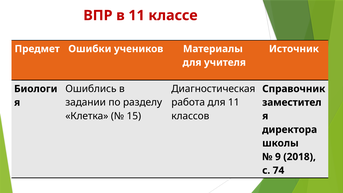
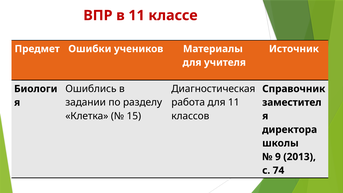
2018: 2018 -> 2013 (300, 157)
